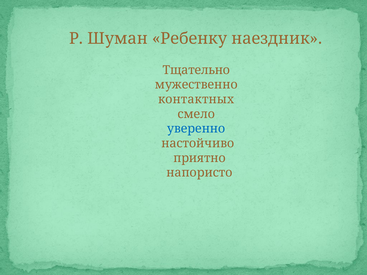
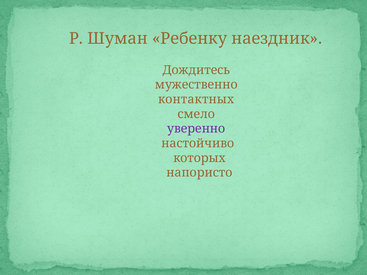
Тщательно: Тщательно -> Дождитесь (196, 70)
уверенно colour: blue -> purple (196, 129)
приятно: приятно -> которых (199, 158)
